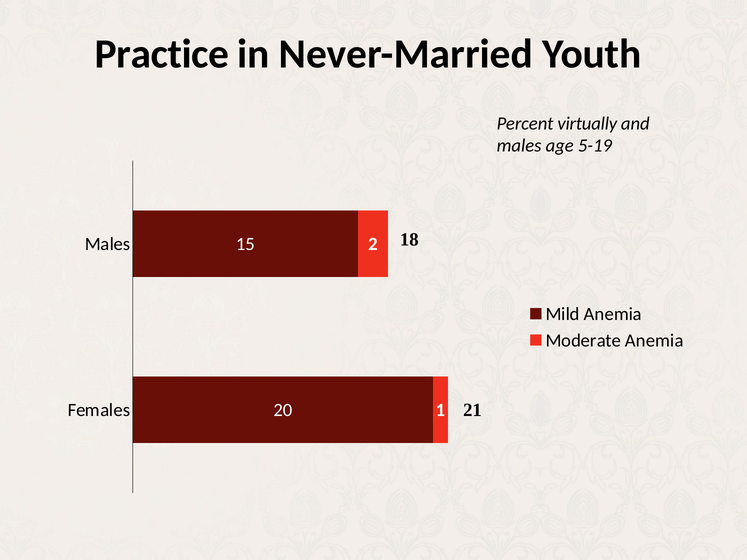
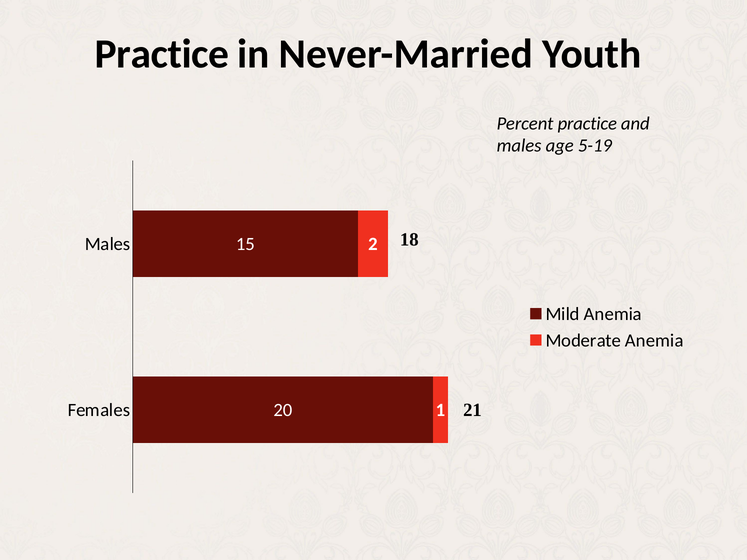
Percent virtually: virtually -> practice (587, 123)
